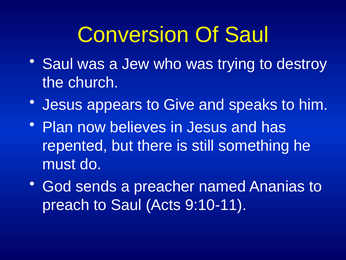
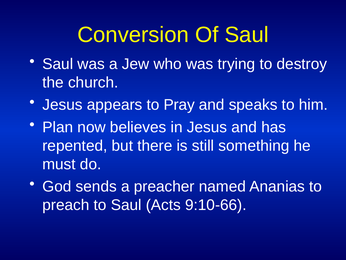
Give: Give -> Pray (179, 105)
9:10-11: 9:10-11 -> 9:10-66 (216, 205)
